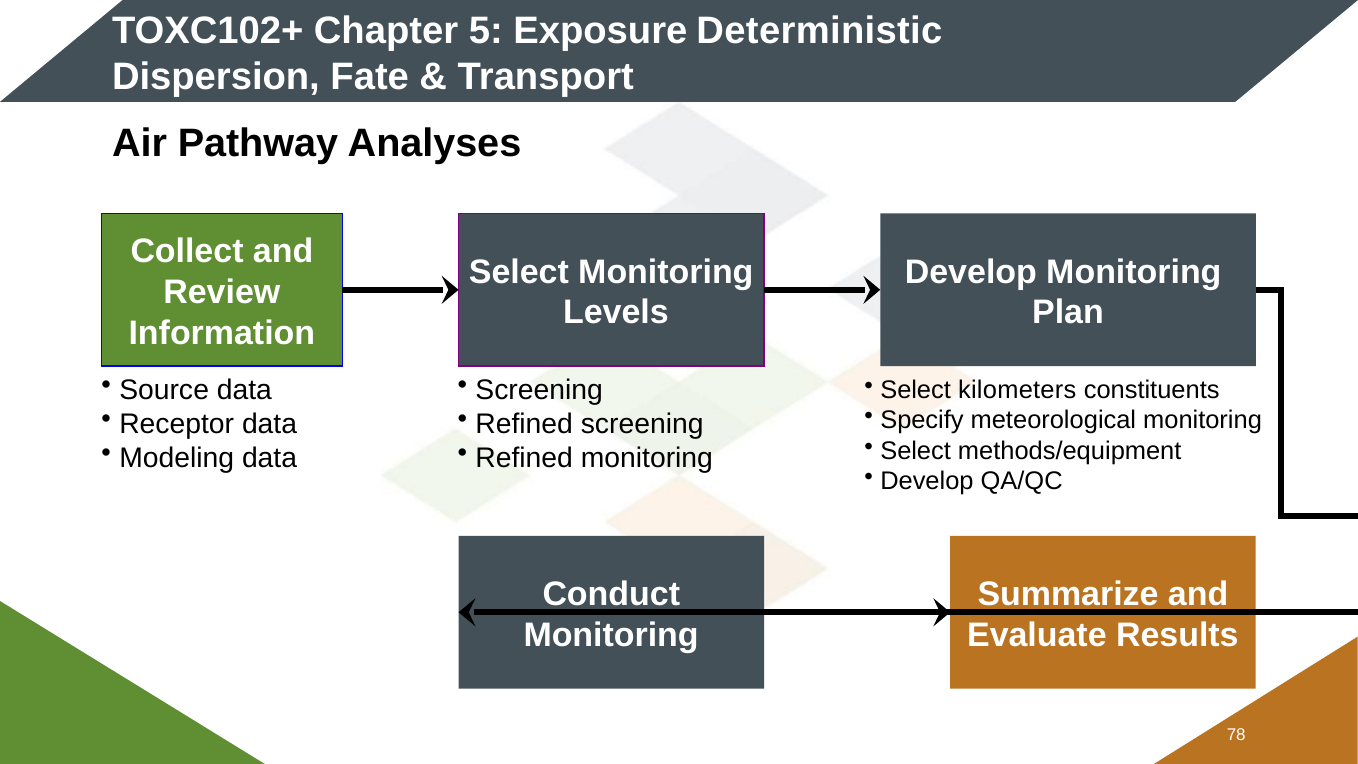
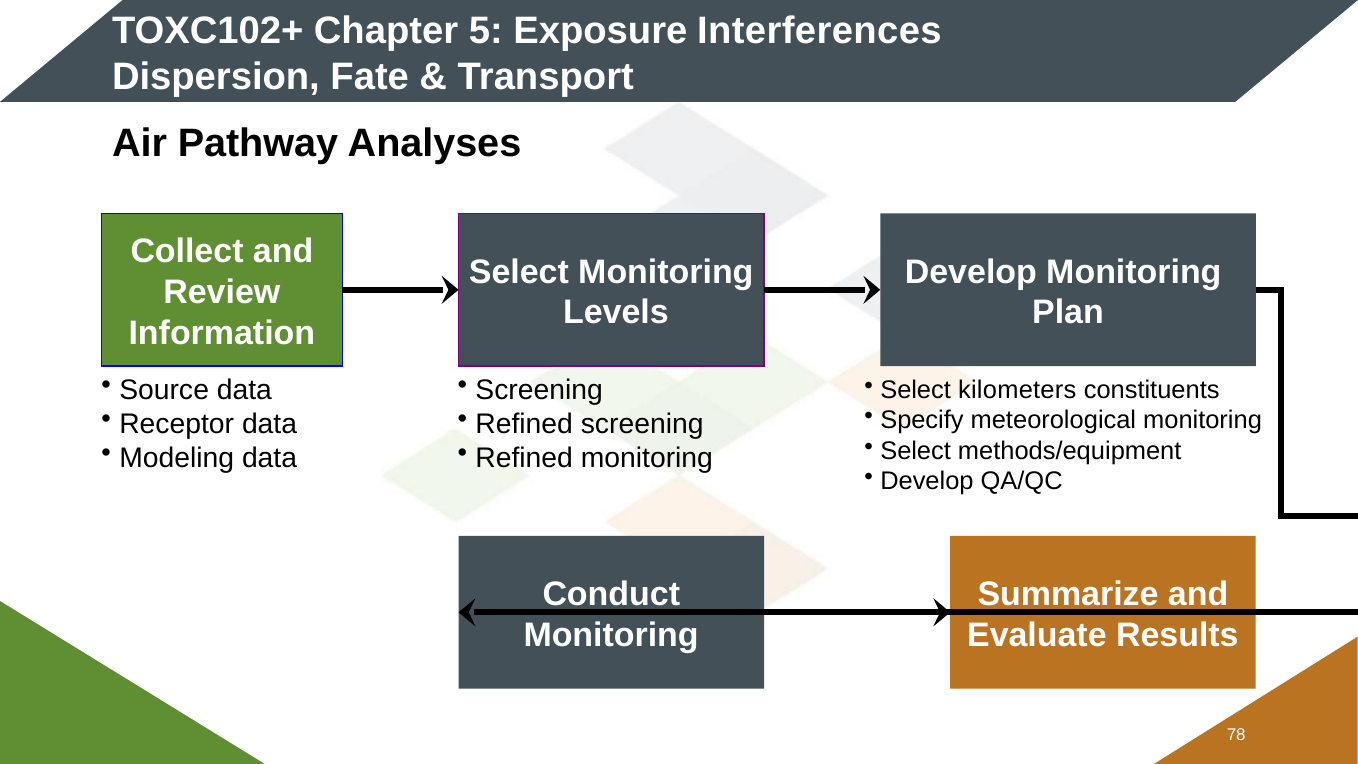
Deterministic: Deterministic -> Interferences (819, 31)
